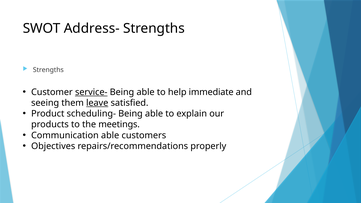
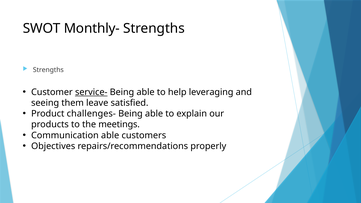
Address-: Address- -> Monthly- (92, 28)
immediate: immediate -> leveraging (211, 92)
leave underline: present -> none (97, 103)
scheduling-: scheduling- -> challenges- (91, 114)
